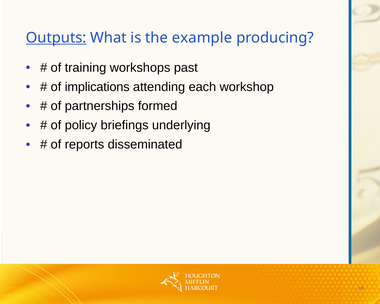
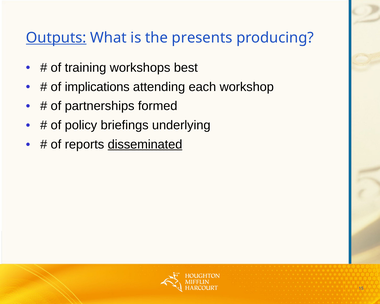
example: example -> presents (202, 38)
past: past -> best (186, 68)
disseminated underline: none -> present (145, 145)
